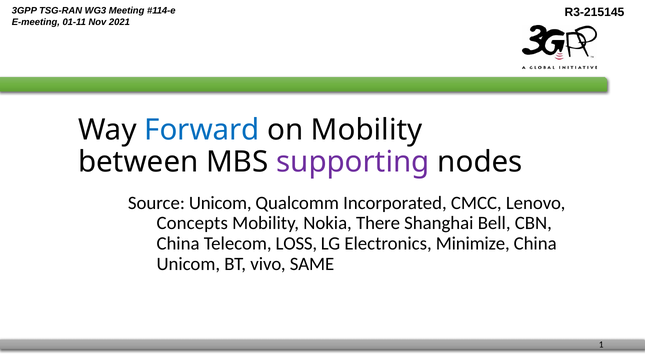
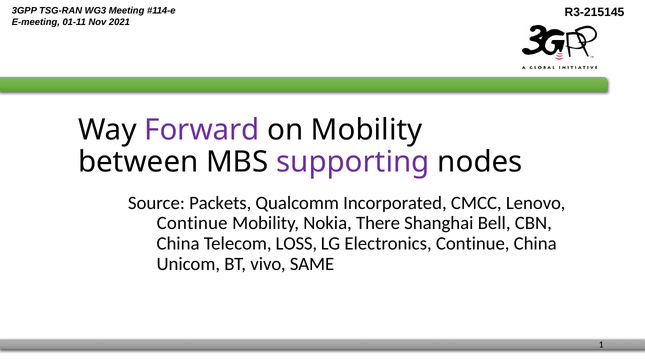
Forward colour: blue -> purple (202, 130)
Source Unicom: Unicom -> Packets (220, 203)
Concepts: Concepts -> Continue (192, 223)
Electronics Minimize: Minimize -> Continue (473, 243)
